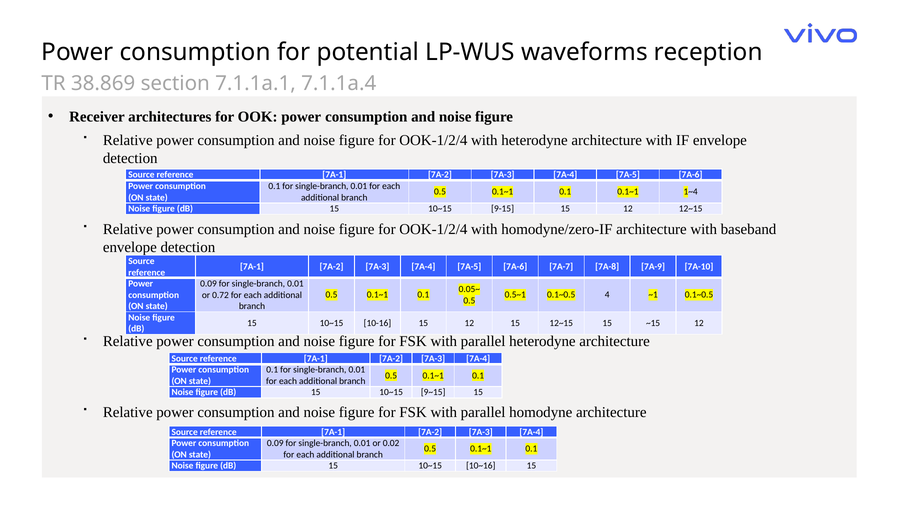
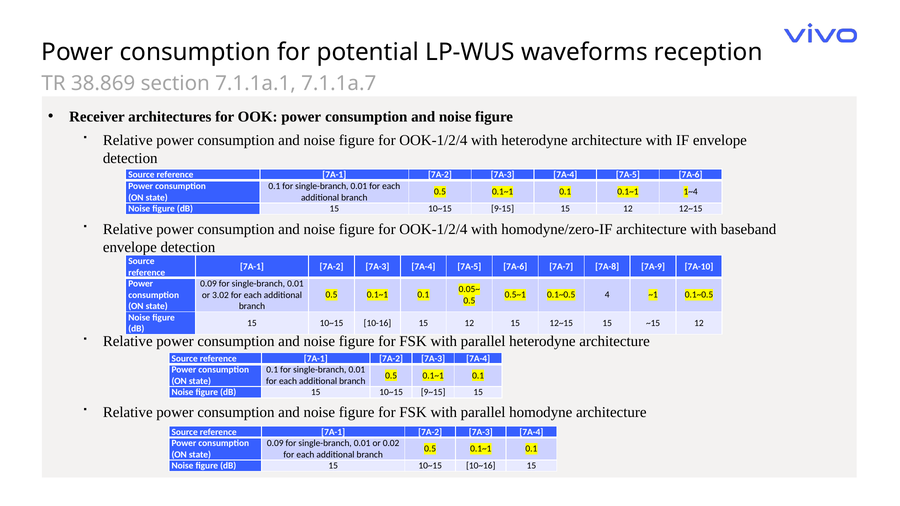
7.1.1a.4: 7.1.1a.4 -> 7.1.1a.7 (339, 84)
0.72: 0.72 -> 3.02 (220, 295)
